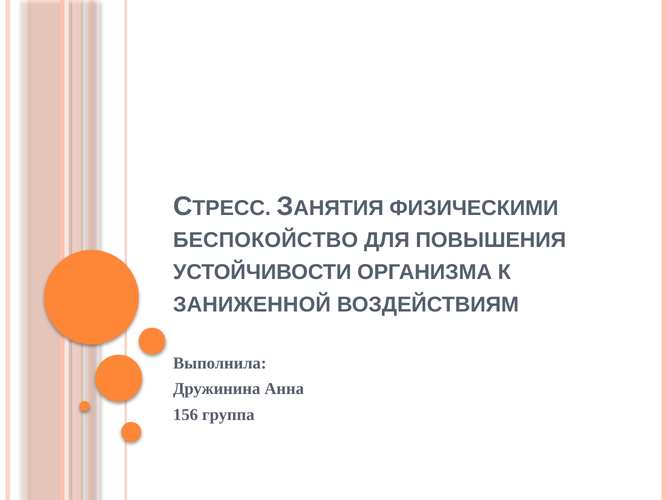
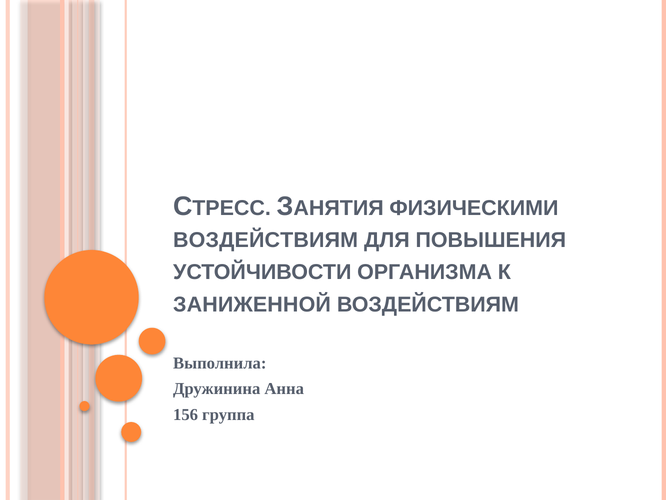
БЕСПОКОЙСТВО: БЕСПОКОЙСТВО -> ВОЗДЕЙСТВИЯМ (266, 240)
